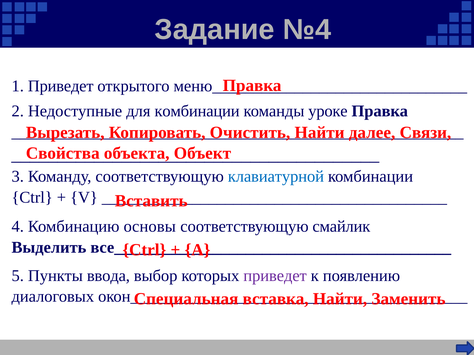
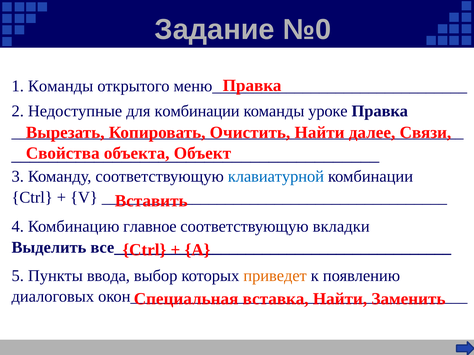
№4: №4 -> №0 (307, 30)
1 Приведет: Приведет -> Команды (61, 86)
основы: основы -> главное (150, 227)
смайлик: смайлик -> вкладки (341, 227)
приведет colour: purple -> orange (275, 276)
